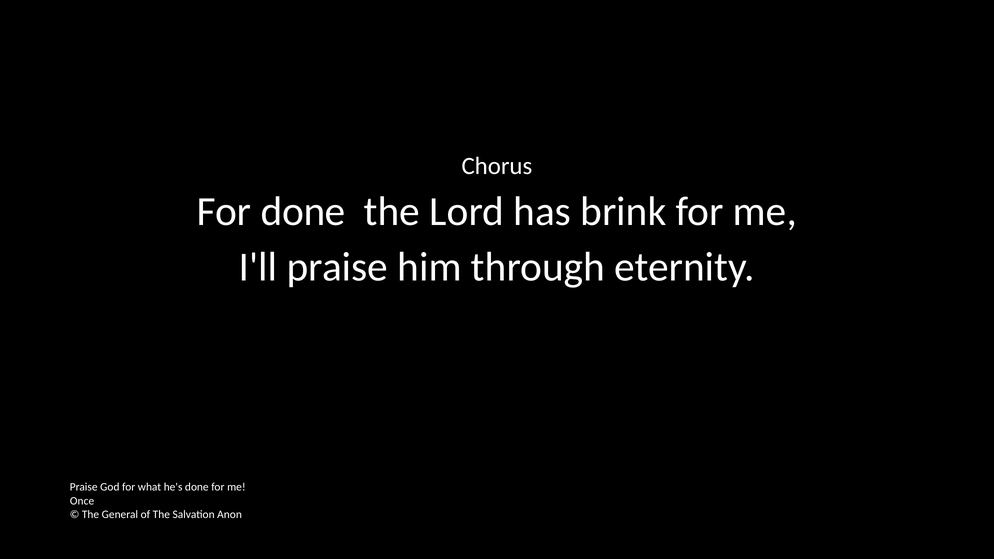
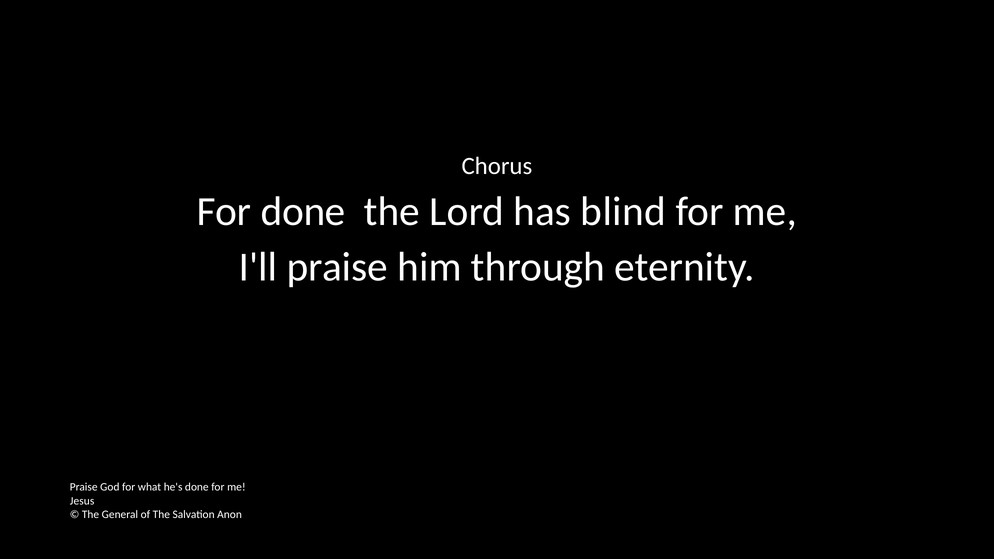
brink: brink -> blind (623, 212)
Once: Once -> Jesus (82, 501)
